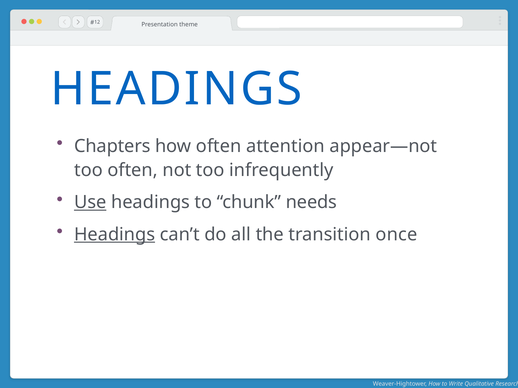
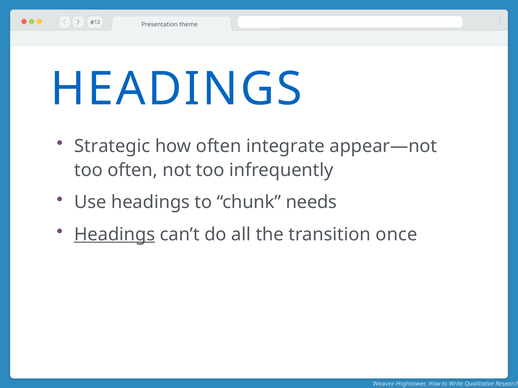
Chapters: Chapters -> Strategic (112, 146)
attention: attention -> integrate (285, 146)
Use underline: present -> none (90, 203)
